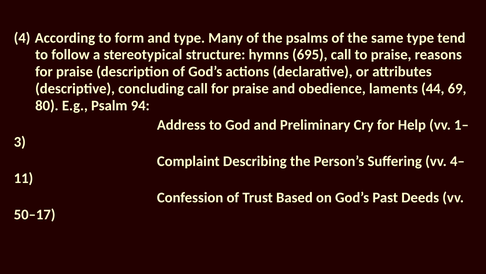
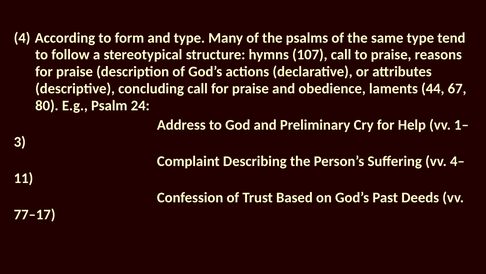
695: 695 -> 107 (310, 55)
69: 69 -> 67 (457, 88)
94: 94 -> 24 (140, 105)
50–17: 50–17 -> 77–17 (35, 214)
